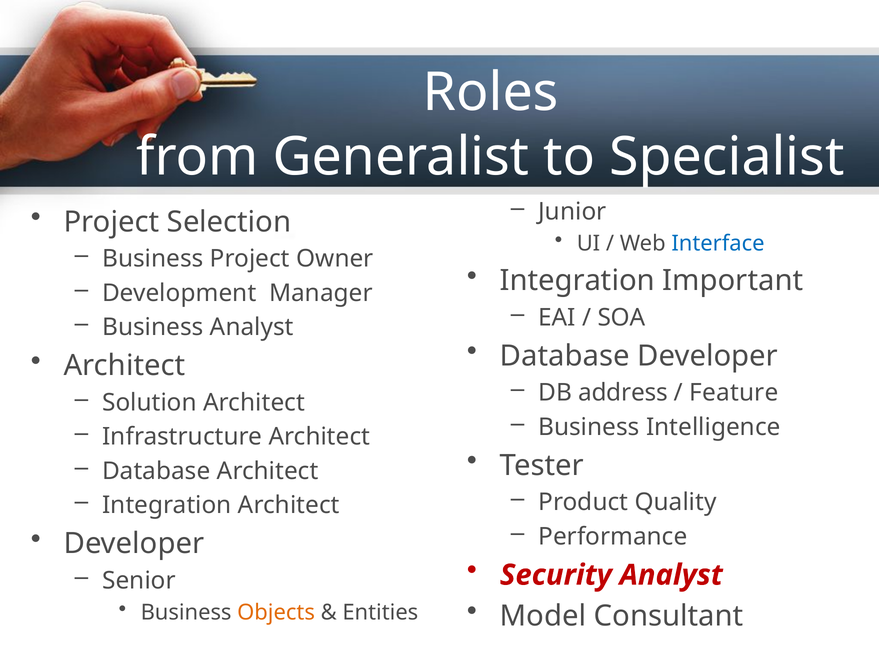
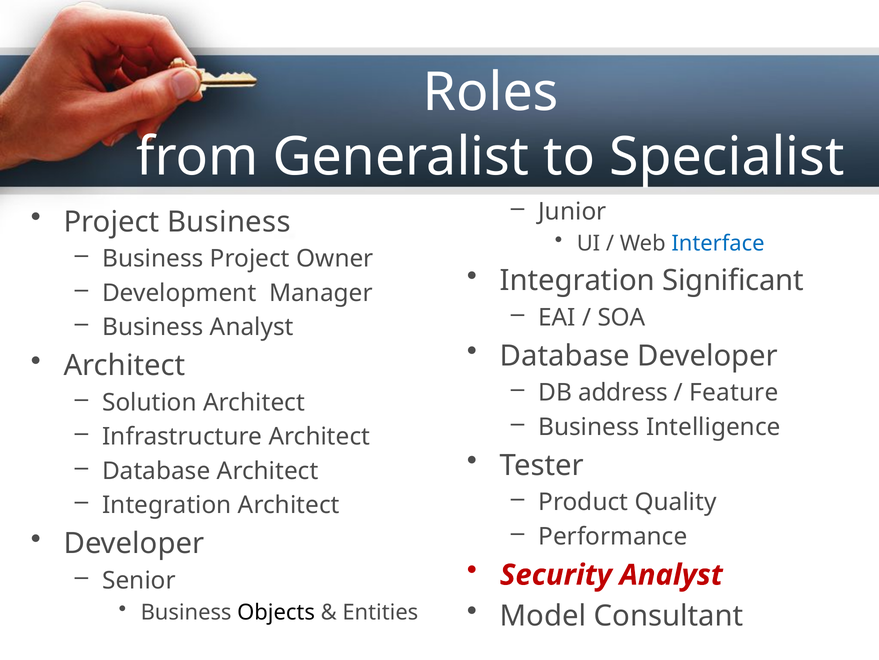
Project Selection: Selection -> Business (229, 222)
Important: Important -> Significant (733, 280)
Objects colour: orange -> black (276, 612)
